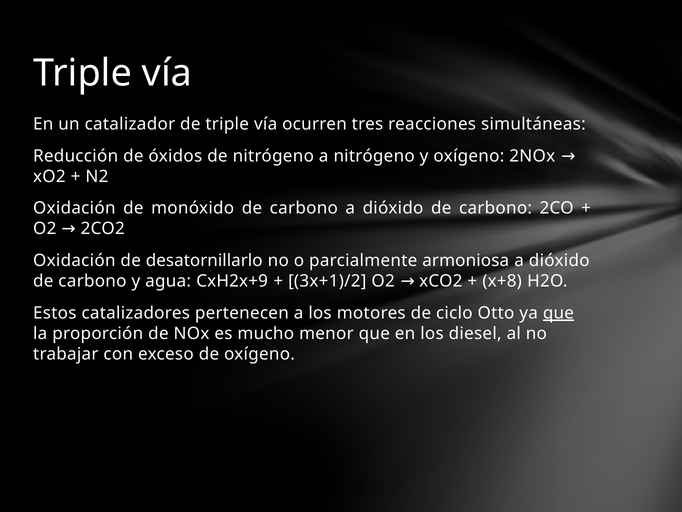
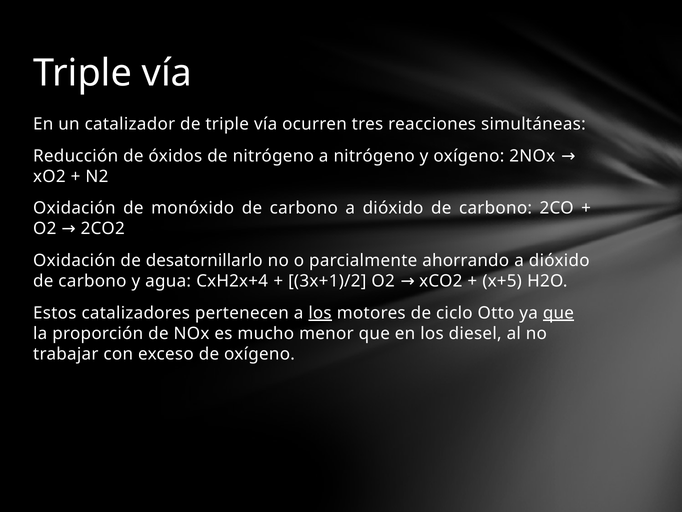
armoniosa: armoniosa -> ahorrando (466, 260)
CxH2x+9: CxH2x+9 -> CxH2x+4 (232, 281)
x+8: x+8 -> x+5 (502, 281)
los underline: none -> present (320, 313)
